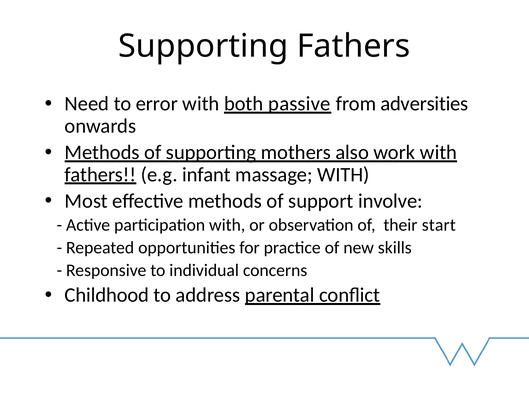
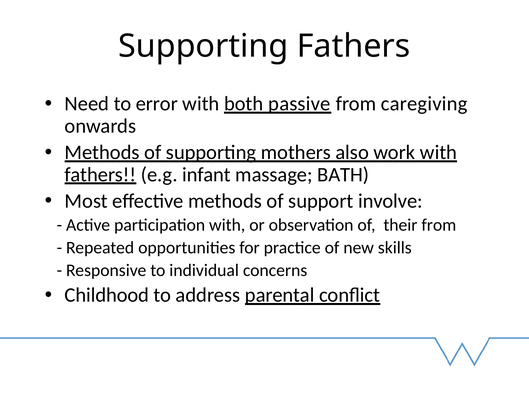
adversities: adversities -> caregiving (424, 104)
massage WITH: WITH -> BATH (343, 174)
their start: start -> from (439, 225)
